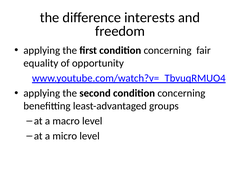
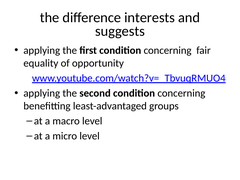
freedom: freedom -> suggests (120, 31)
